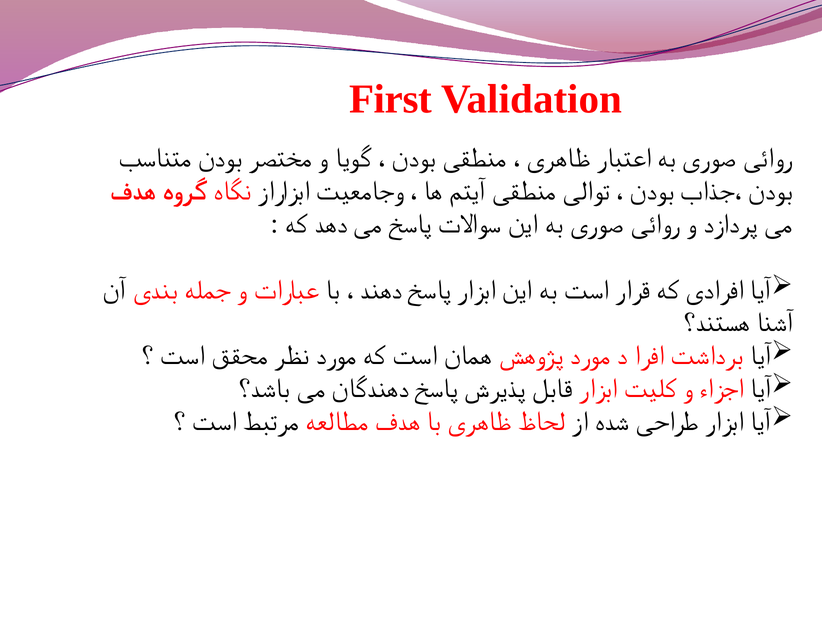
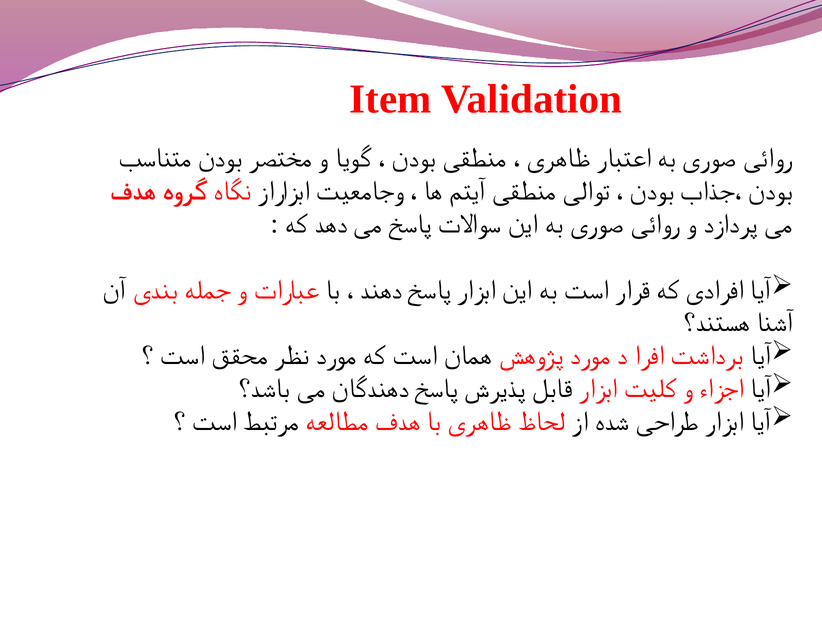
First: First -> Item (390, 99)
